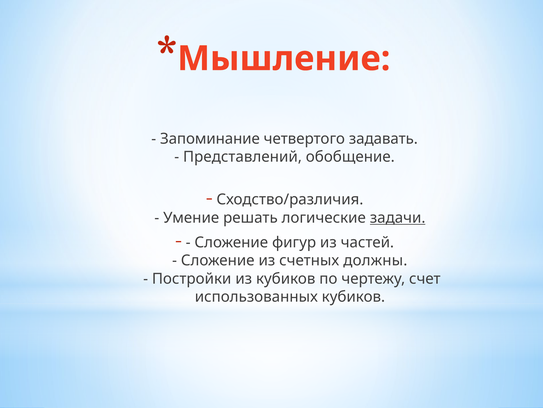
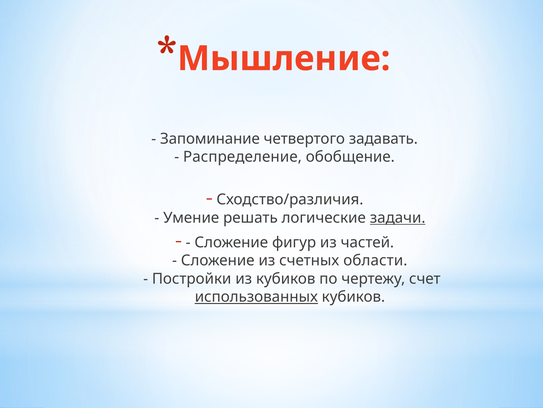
Представлений: Представлений -> Распределение (242, 157)
должны: должны -> области (375, 260)
использованных underline: none -> present (256, 296)
